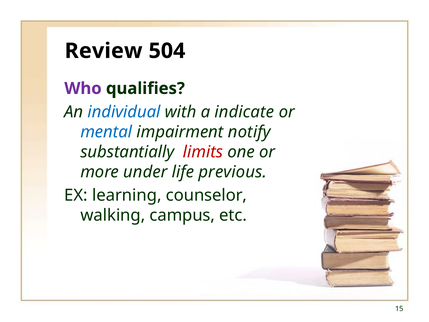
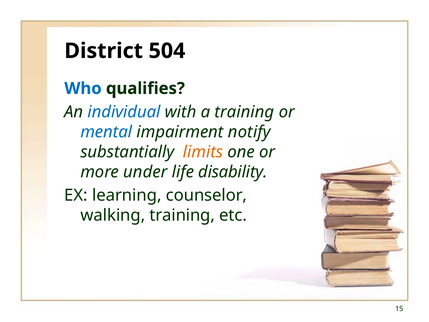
Review: Review -> District (104, 51)
Who colour: purple -> blue (83, 88)
a indicate: indicate -> training (244, 112)
limits colour: red -> orange (203, 152)
previous: previous -> disability (233, 172)
walking campus: campus -> training (182, 215)
